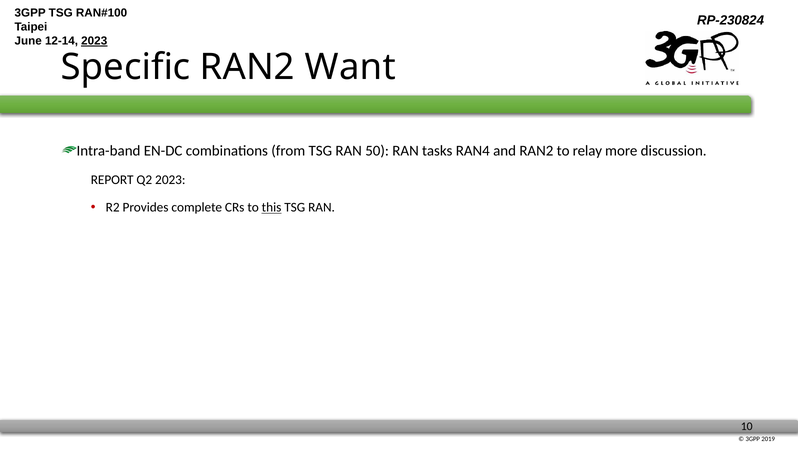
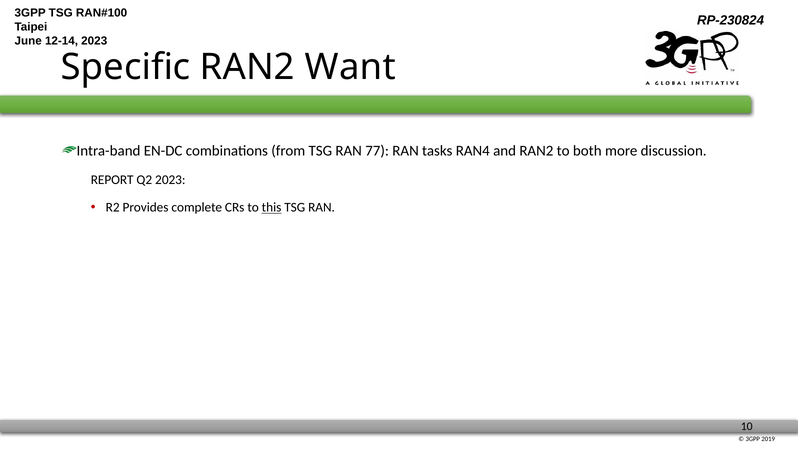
2023 underline: present -> none (94, 41)
50: 50 -> 77 (377, 151)
relay: relay -> both (587, 151)
